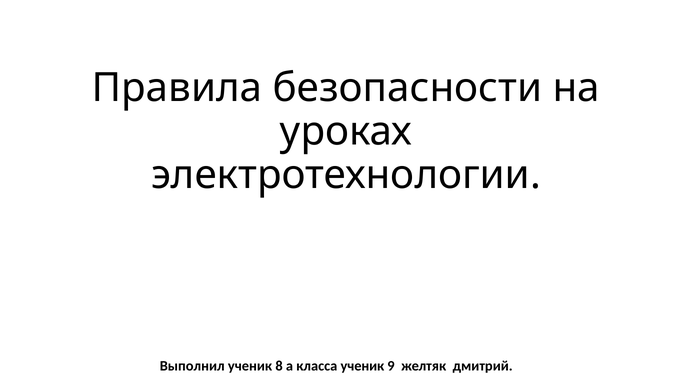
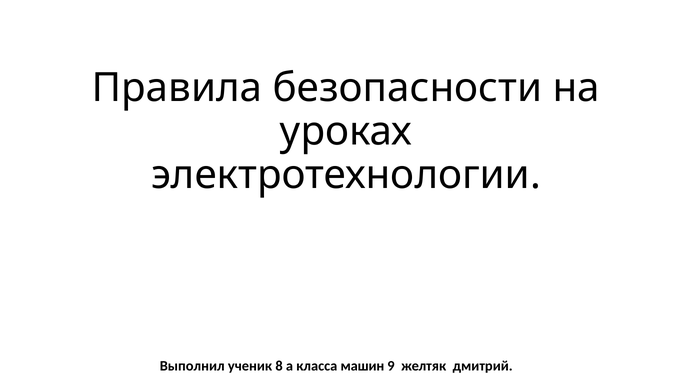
класса ученик: ученик -> машин (362, 366)
